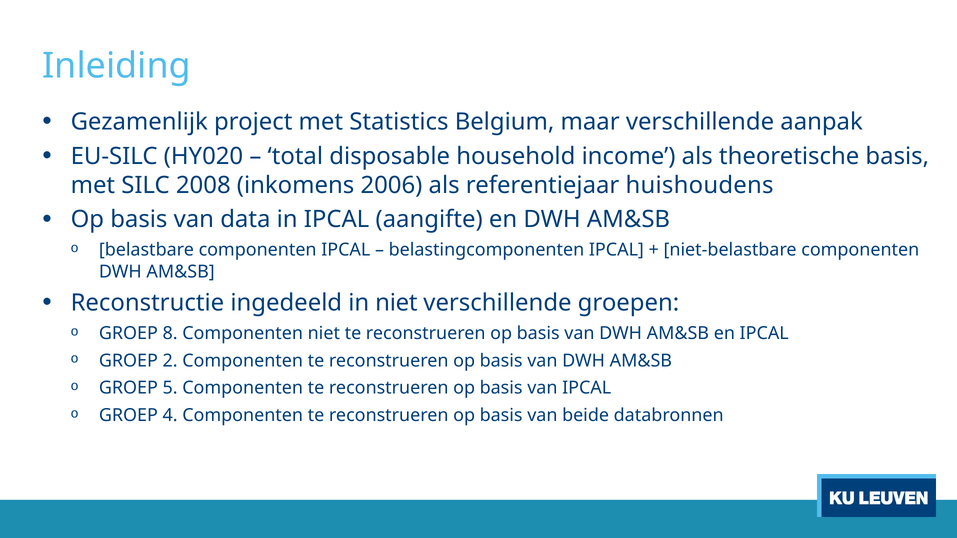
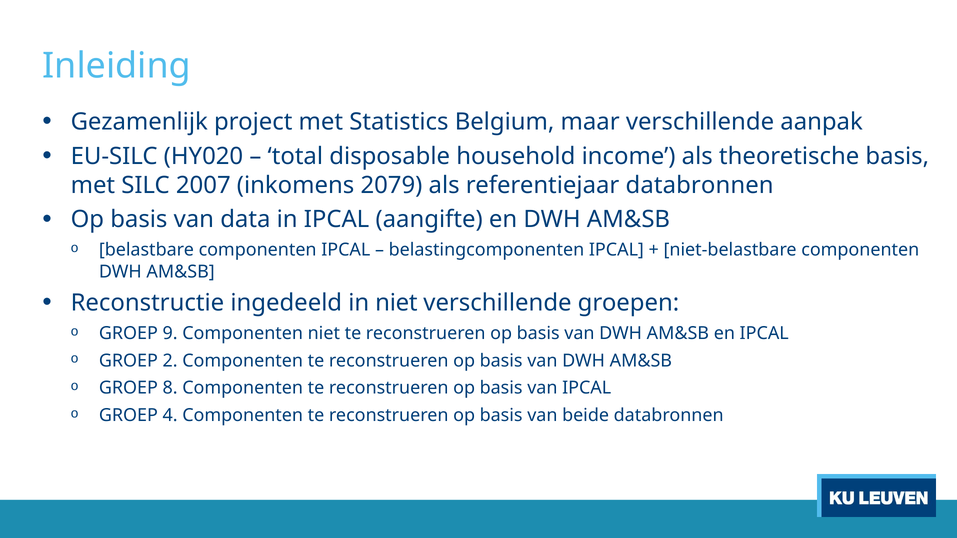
2008: 2008 -> 2007 (203, 185)
2006: 2006 -> 2079 (391, 185)
referentiejaar huishoudens: huishoudens -> databronnen (700, 185)
8: 8 -> 9 (170, 334)
5: 5 -> 8 (170, 388)
